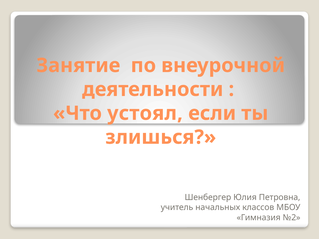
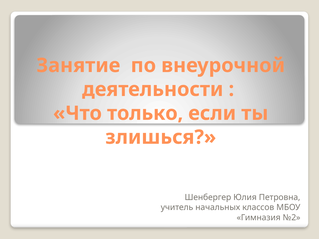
устоял: устоял -> только (145, 113)
